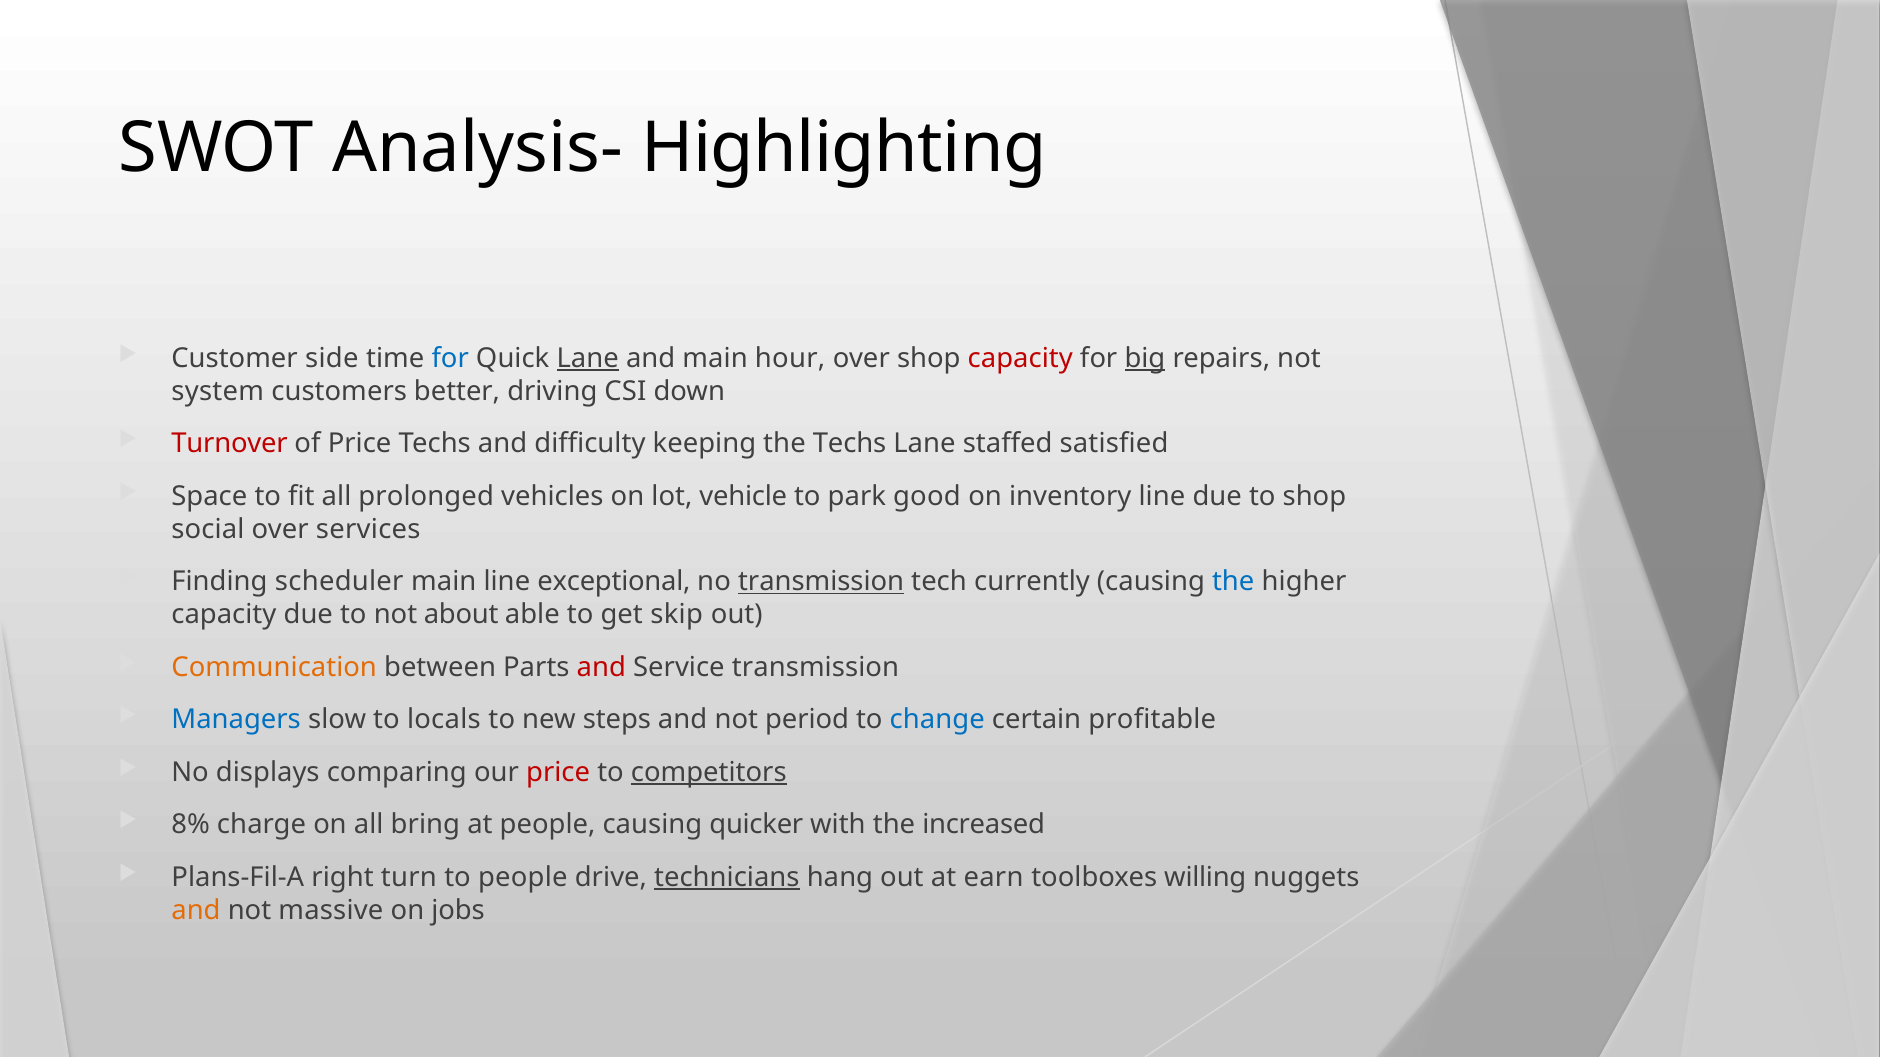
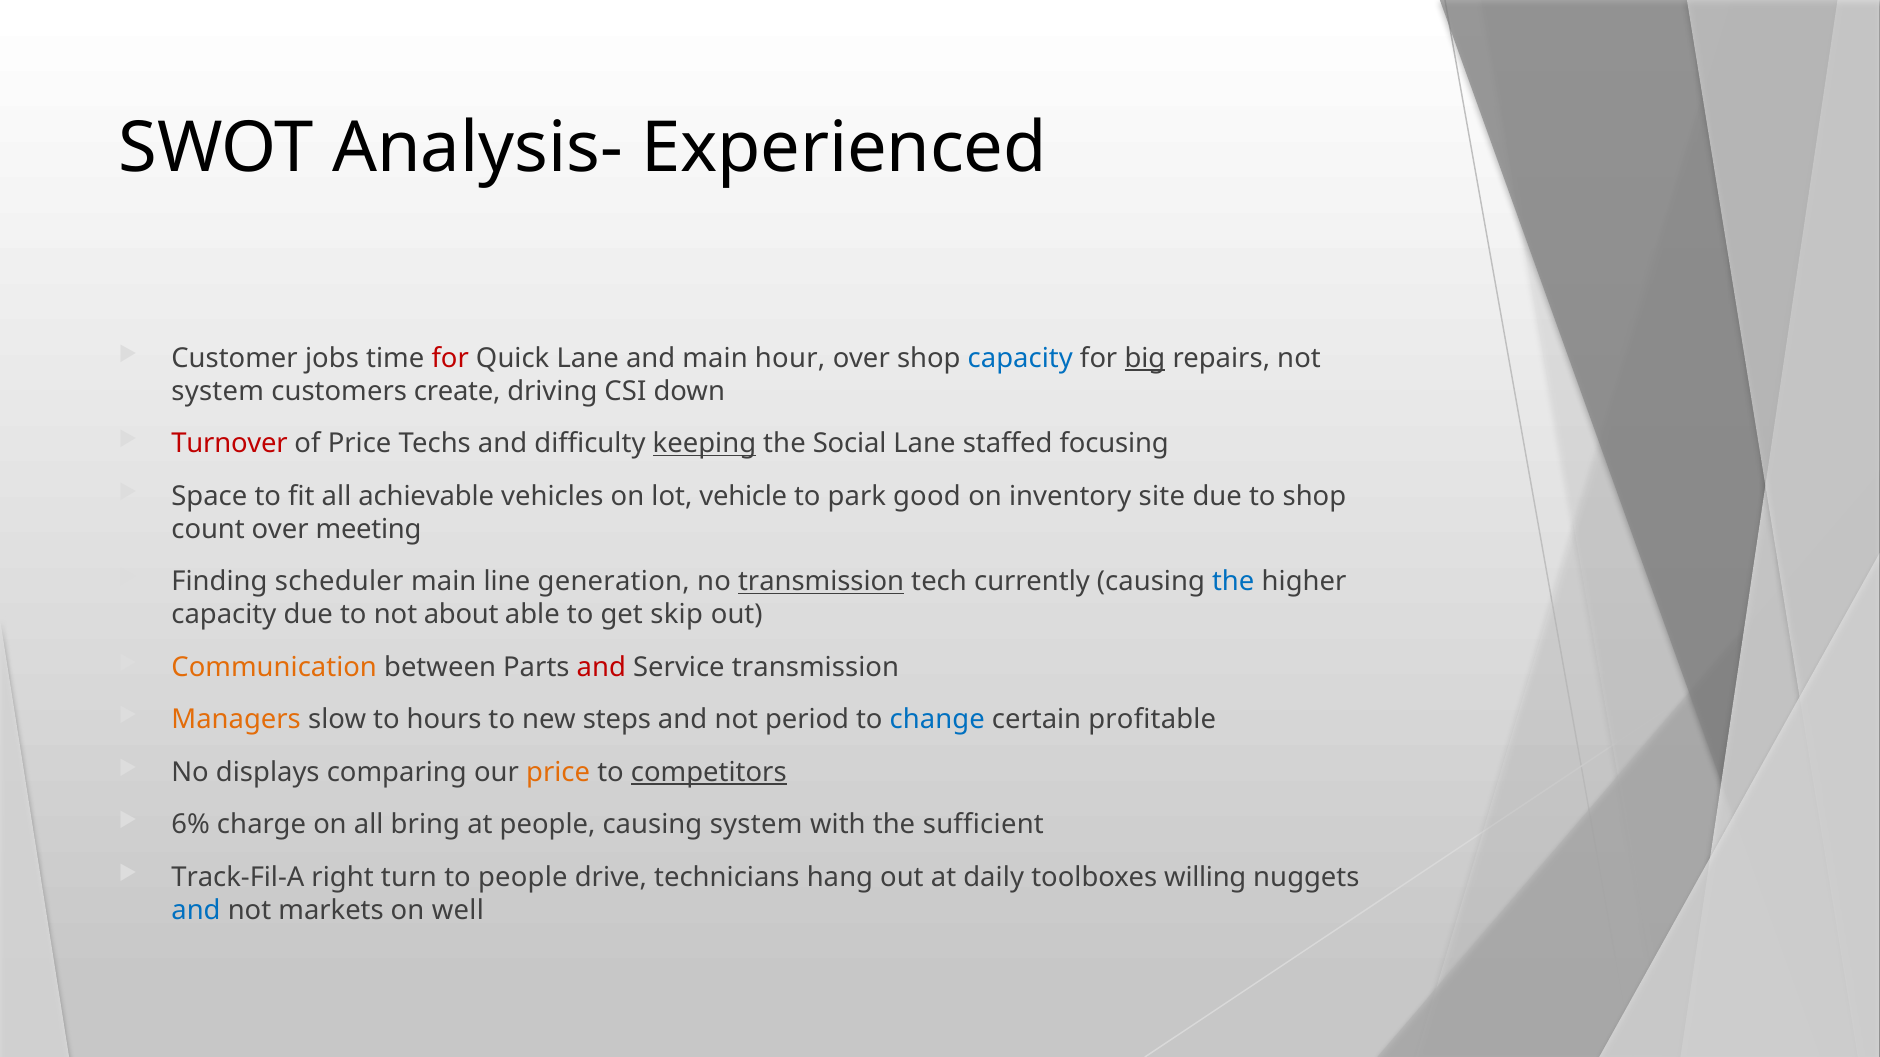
Highlighting: Highlighting -> Experienced (844, 148)
side: side -> jobs (332, 359)
for colour: blue -> red (450, 359)
Lane underline: present -> none (588, 359)
capacity colour: red -> blue (1020, 359)
better: better -> create (457, 392)
keeping underline: none -> present (704, 444)
the Techs: Techs -> Social (850, 444)
satisfied: satisfied -> focusing (1114, 444)
prolonged: prolonged -> achievable (426, 497)
inventory line: line -> site (1162, 497)
social: social -> count (208, 529)
services: services -> meeting (369, 529)
exceptional: exceptional -> generation (614, 582)
Managers colour: blue -> orange (236, 720)
locals: locals -> hours (444, 720)
price colour: red -> orange (558, 772)
8%: 8% -> 6% (191, 825)
causing quicker: quicker -> system (756, 825)
increased: increased -> sufficient (983, 825)
Plans-Fil-A: Plans-Fil-A -> Track-Fil-A (238, 877)
technicians underline: present -> none (727, 877)
earn: earn -> daily (994, 877)
and colour: orange -> blue (196, 910)
massive: massive -> markets (331, 910)
jobs: jobs -> well (458, 910)
